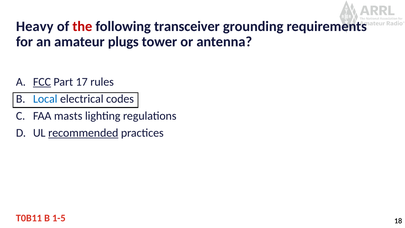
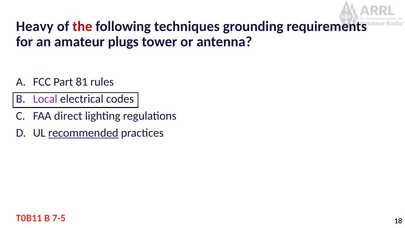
transceiver: transceiver -> techniques (187, 26)
FCC underline: present -> none (42, 82)
17: 17 -> 81 (82, 82)
Local colour: blue -> purple (45, 99)
masts: masts -> direct (68, 116)
1-5: 1-5 -> 7-5 (59, 218)
